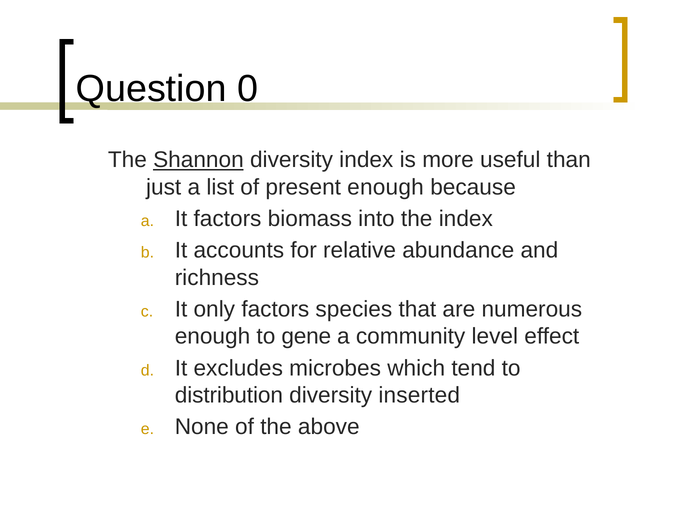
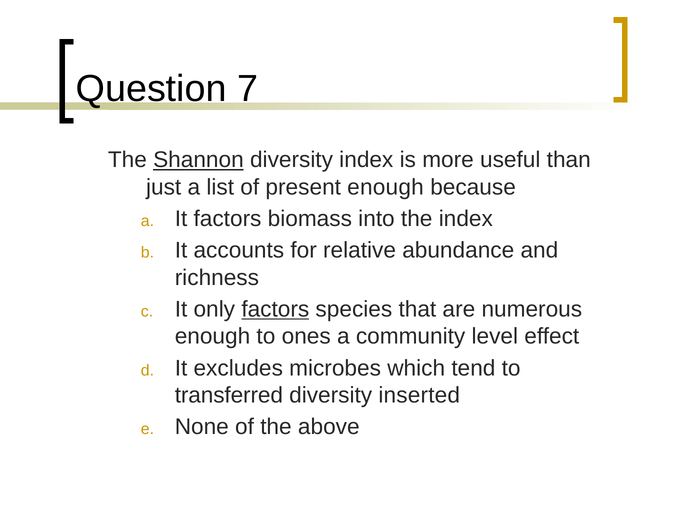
0: 0 -> 7 (248, 89)
factors underline: none -> present (275, 309)
gene: gene -> ones (306, 337)
distribution: distribution -> transferred (229, 395)
